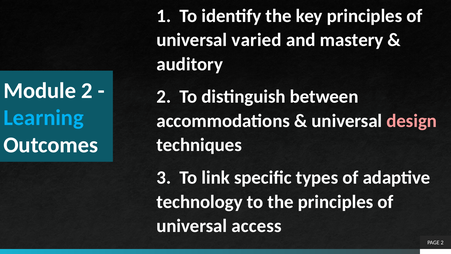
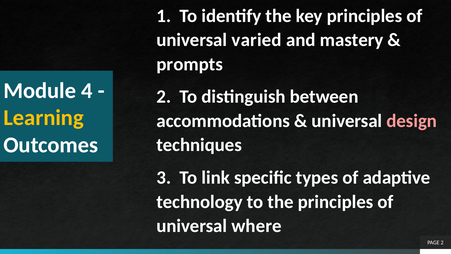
auditory: auditory -> prompts (190, 64)
Module 2: 2 -> 4 (87, 91)
Learning colour: light blue -> yellow (44, 118)
access: access -> where (257, 226)
